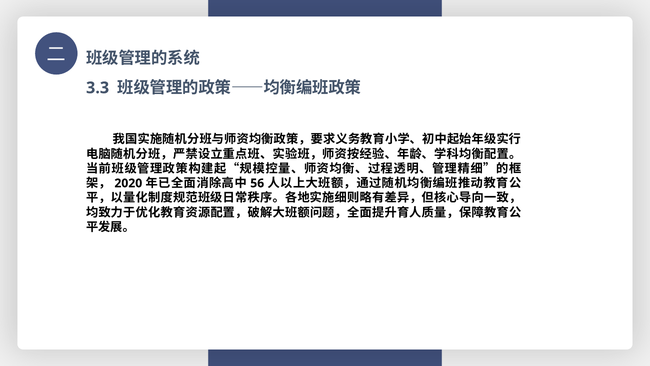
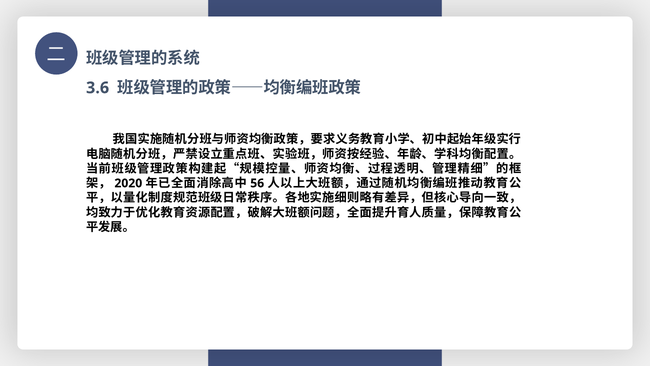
3.3: 3.3 -> 3.6 (98, 88)
